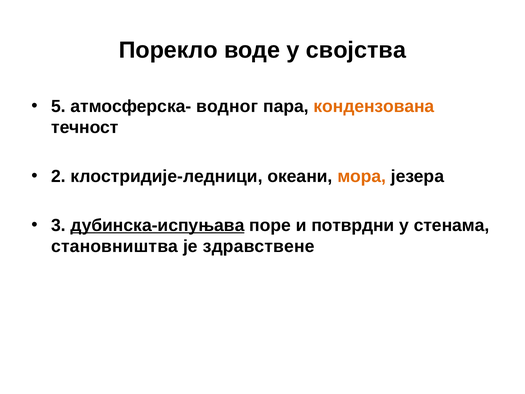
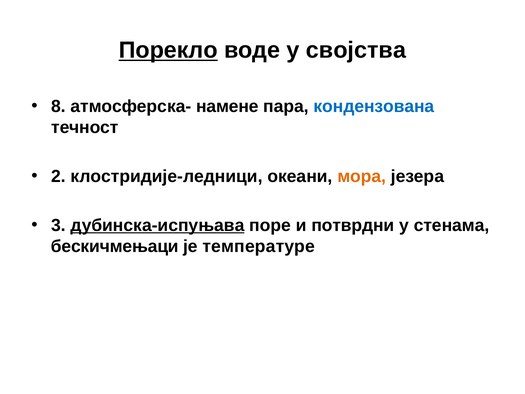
Порекло underline: none -> present (168, 50)
5: 5 -> 8 (58, 106)
водног: водног -> намене (227, 106)
кондензована colour: orange -> blue (374, 106)
становништва: становништва -> бескичмењаци (115, 246)
здрaвствeнe: здрaвствeнe -> температуре (259, 246)
